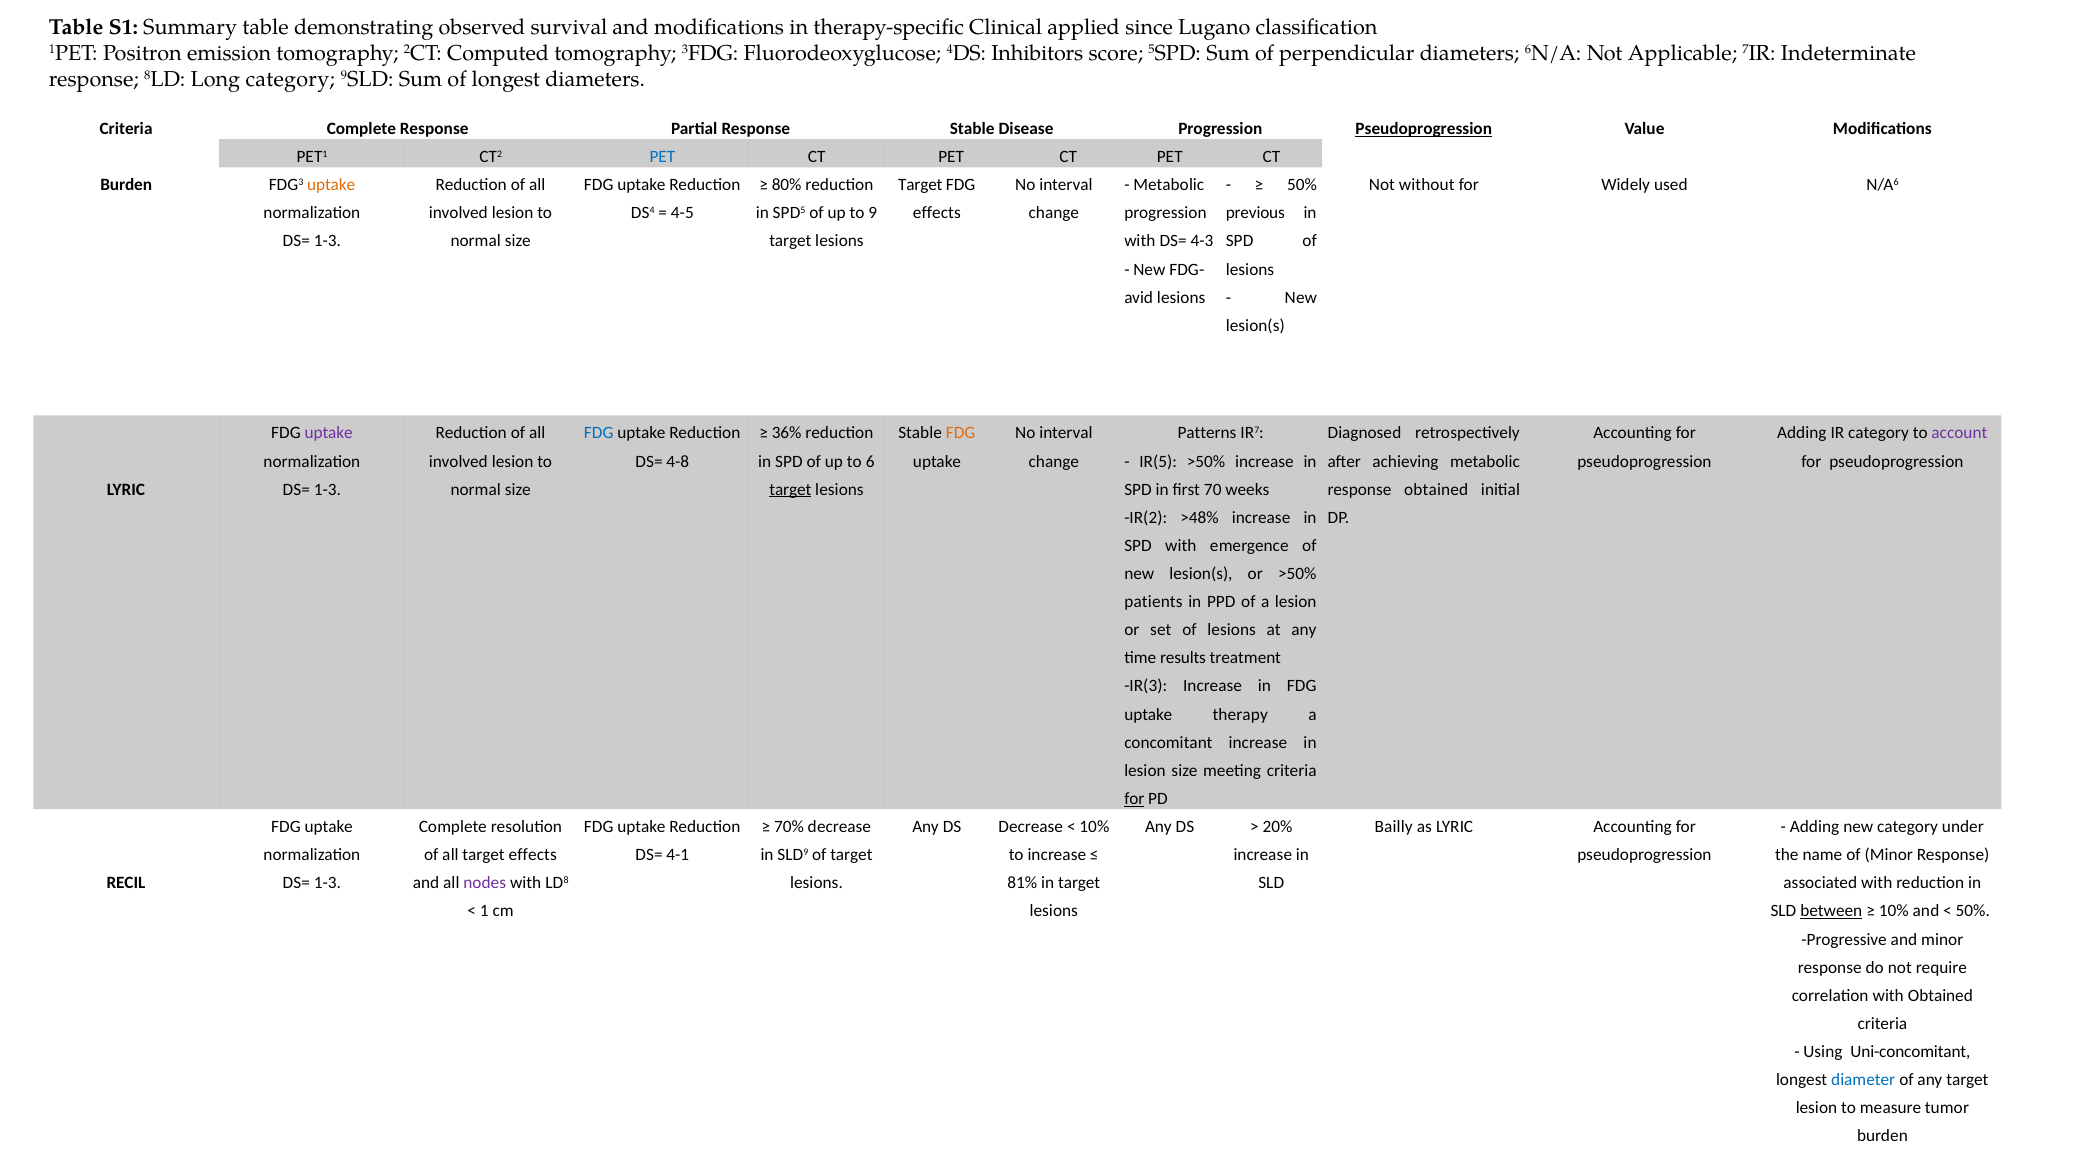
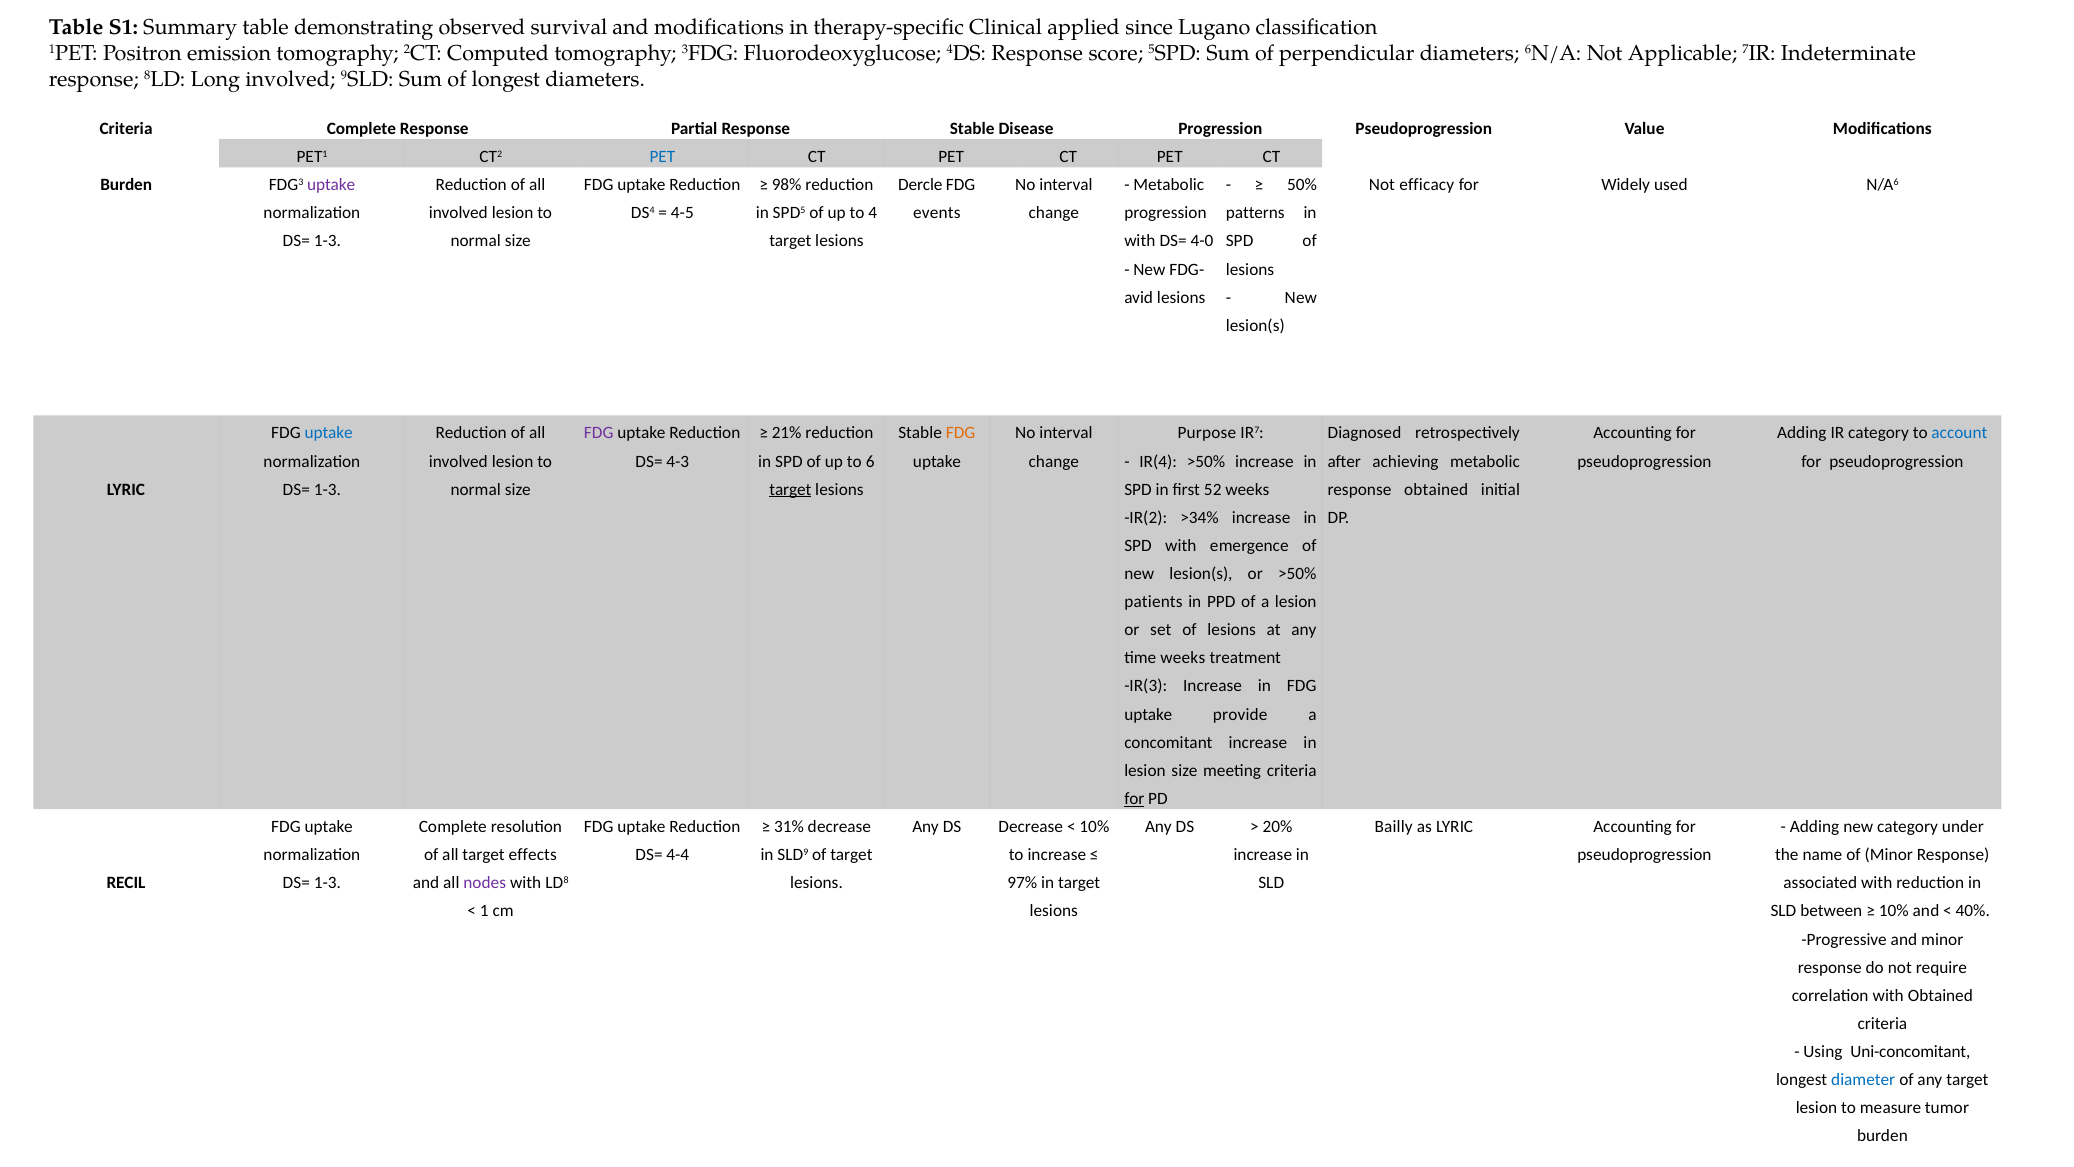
4DS Inhibitors: Inhibitors -> Response (1037, 53)
Long category: category -> involved (290, 79)
Pseudoprogression underline: present -> none (1424, 129)
uptake colour: orange -> purple (331, 185)
80%: 80% -> 98% (787, 185)
Target: Target -> Dercle (920, 185)
without: without -> efficacy (1427, 185)
9: 9 -> 4 (873, 213)
effects: effects -> events (937, 213)
previous: previous -> patterns (1255, 213)
4-3: 4-3 -> 4-0 (1202, 241)
uptake colour: purple -> blue (329, 433)
FDG colour: blue -> purple (599, 433)
36%: 36% -> 21% (787, 433)
Patterns: Patterns -> Purpose (1207, 433)
account colour: purple -> blue (1959, 433)
4-8: 4-8 -> 4-3 (678, 461)
IR(5: IR(5 -> IR(4 (1158, 461)
70: 70 -> 52 (1213, 489)
>48%: >48% -> >34% (1199, 517)
time results: results -> weeks (1183, 658)
therapy: therapy -> provide (1240, 714)
70%: 70% -> 31% (789, 827)
4-1: 4-1 -> 4-4 (678, 855)
81%: 81% -> 97% (1022, 883)
between underline: present -> none (1831, 911)
50%: 50% -> 40% (1973, 911)
